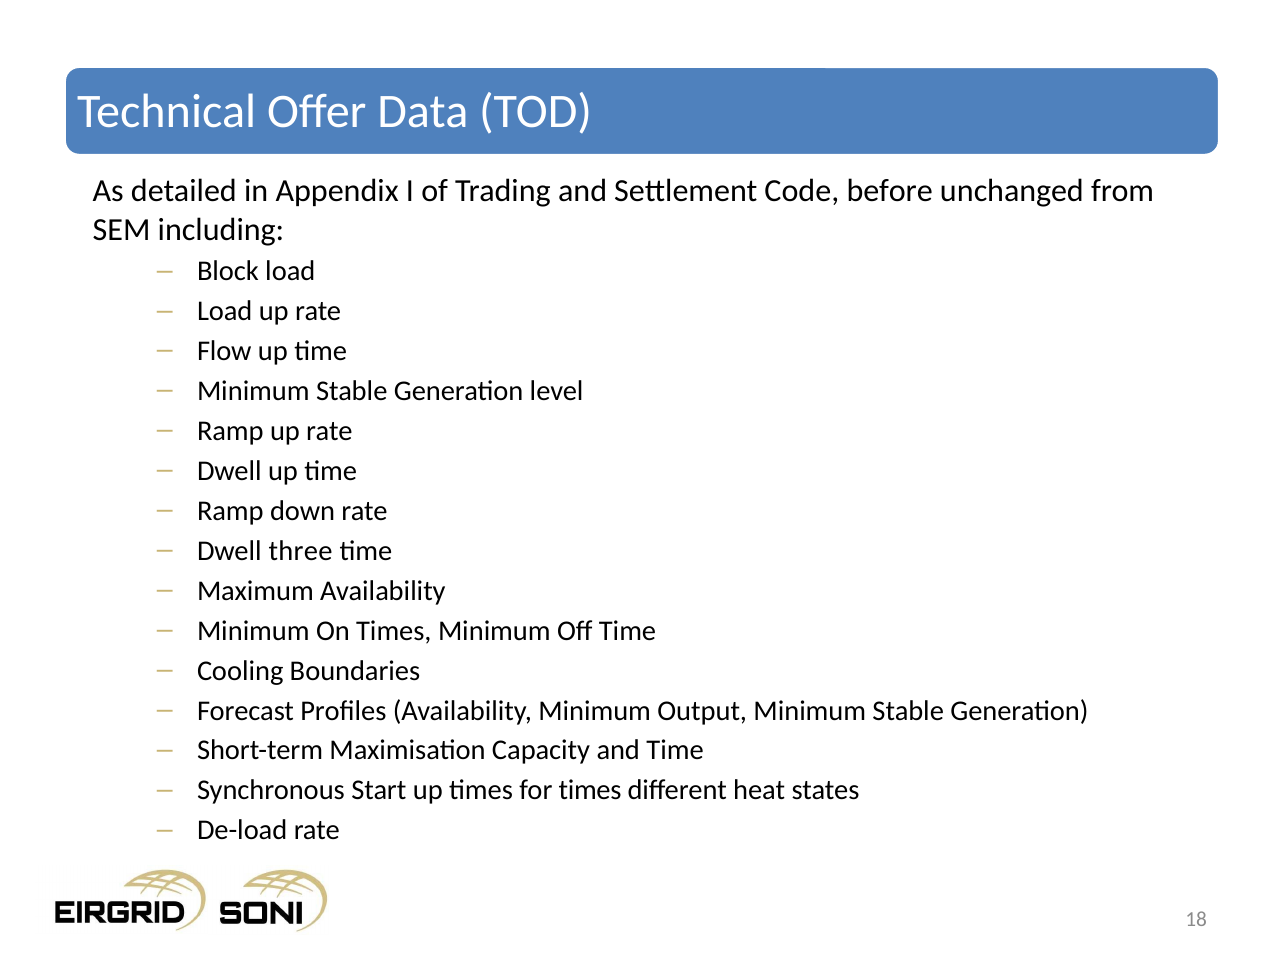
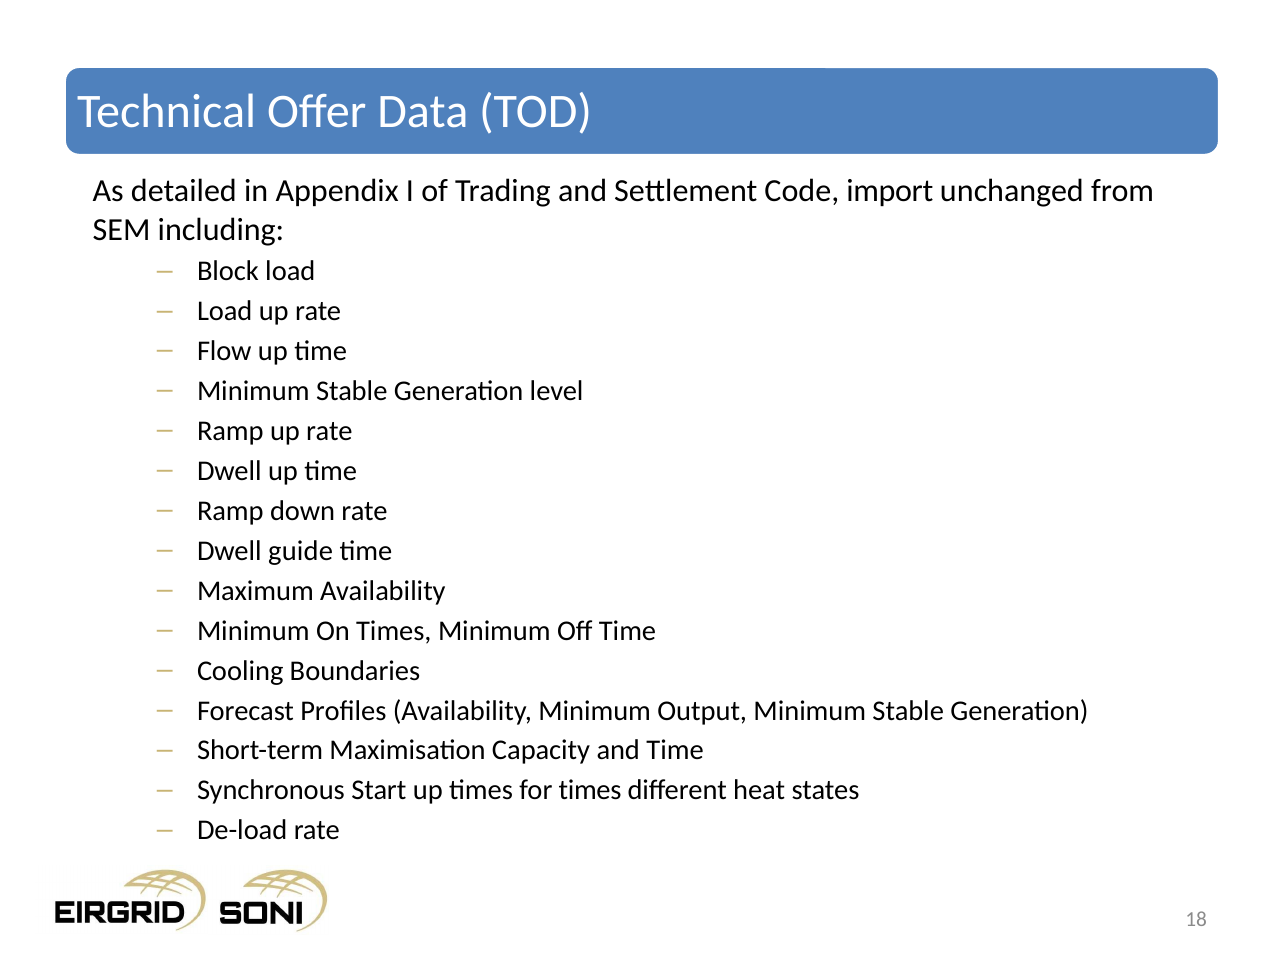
before: before -> import (890, 191)
three: three -> guide (301, 551)
